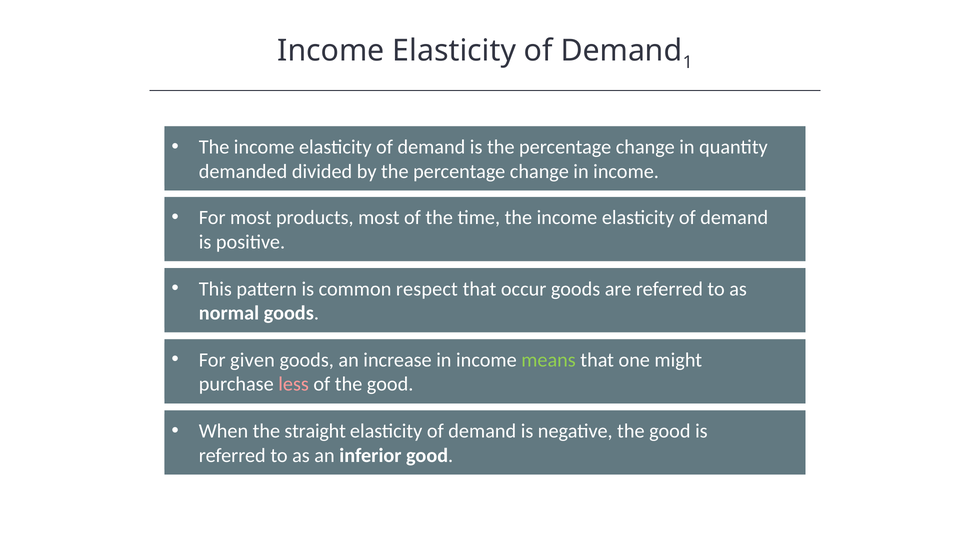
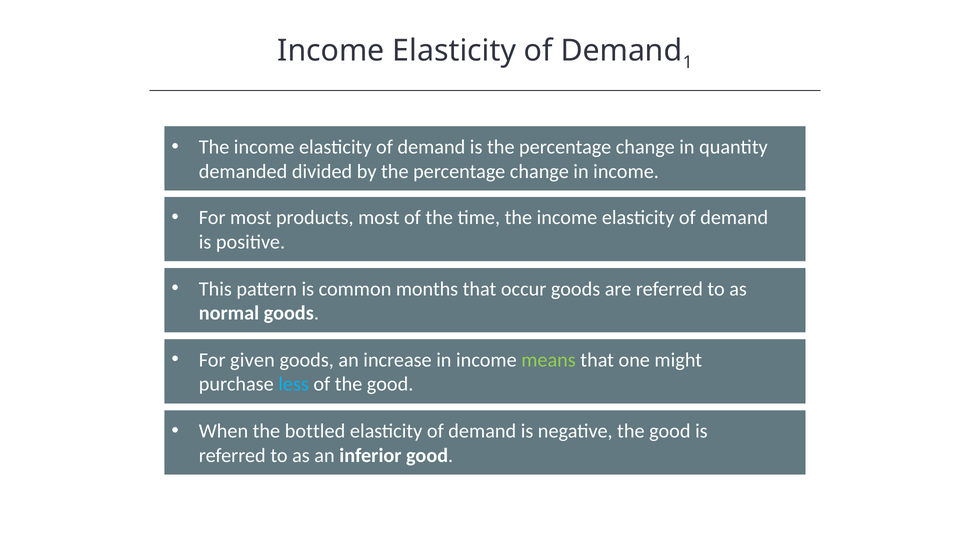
respect: respect -> months (427, 289)
less colour: pink -> light blue (294, 384)
straight: straight -> bottled (315, 431)
